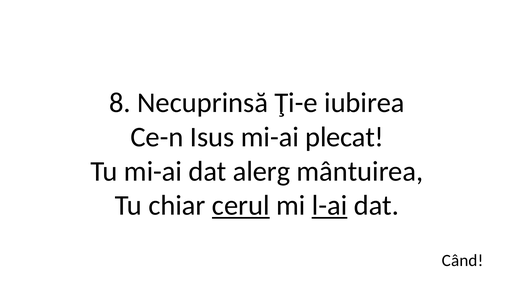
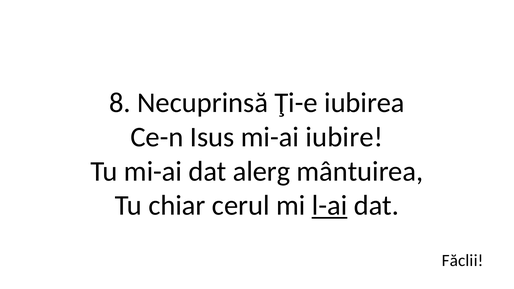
plecat: plecat -> iubire (344, 137)
cerul underline: present -> none (241, 206)
Când: Când -> Făclii (463, 261)
